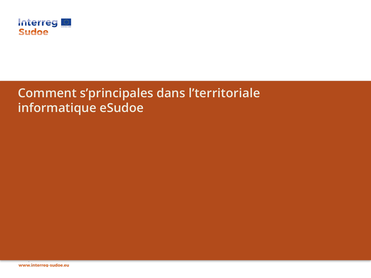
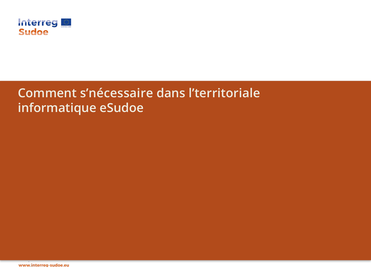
s’principales: s’principales -> s’nécessaire (117, 93)
